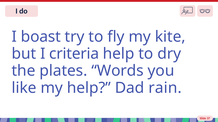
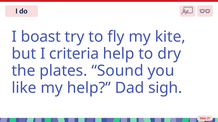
Words: Words -> Sound (117, 71)
rain: rain -> sigh (165, 88)
